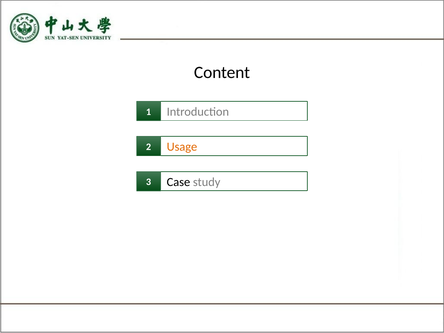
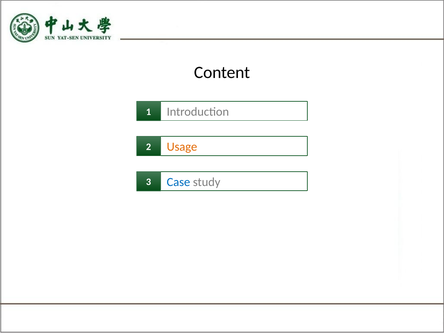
Case colour: black -> blue (178, 182)
